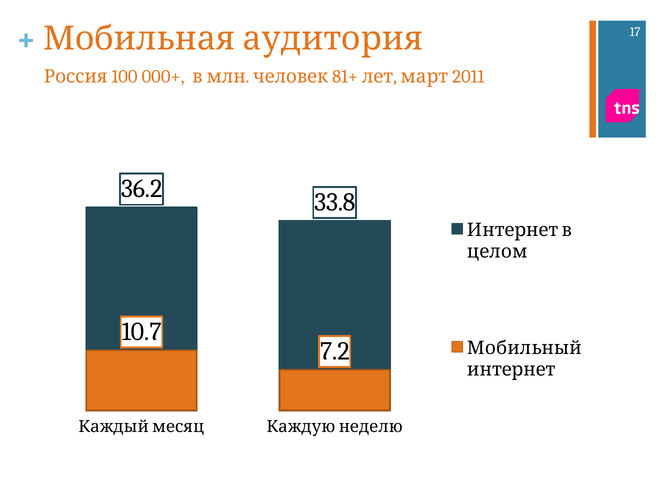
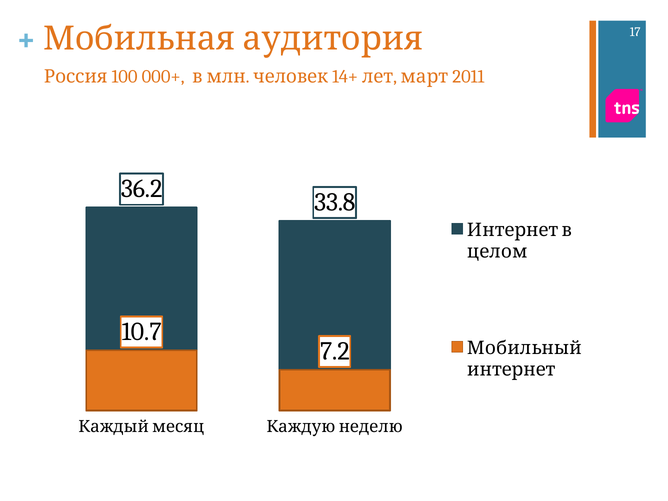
81+: 81+ -> 14+ (345, 77)
